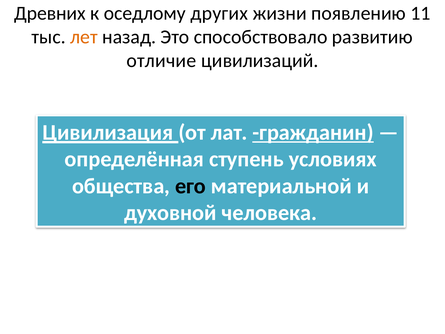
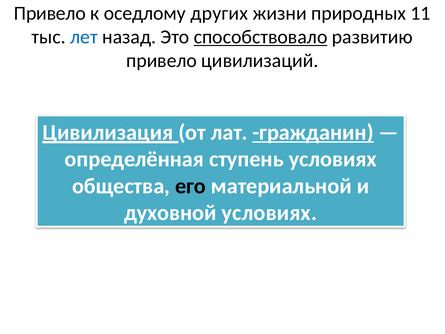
Древних: Древних -> Привело (50, 13)
появлению: появлению -> природных (359, 13)
лет colour: orange -> blue (84, 37)
способствовало underline: none -> present (261, 37)
отличие: отличие -> привело (162, 61)
духовной человека: человека -> условиях (269, 213)
